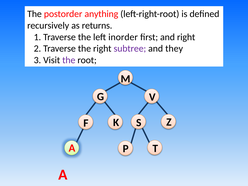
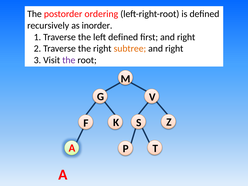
anything: anything -> ordering (101, 14)
returns: returns -> inorder (97, 25)
left inorder: inorder -> defined (123, 37)
subtree colour: purple -> orange (130, 49)
they: they -> right (174, 49)
